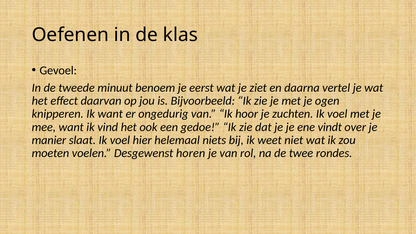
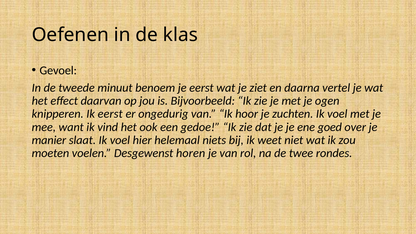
Ik want: want -> eerst (110, 114)
vindt: vindt -> goed (330, 127)
